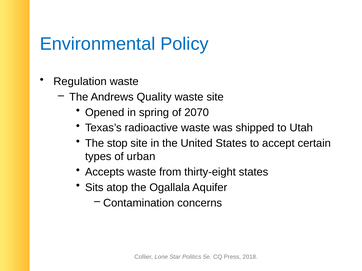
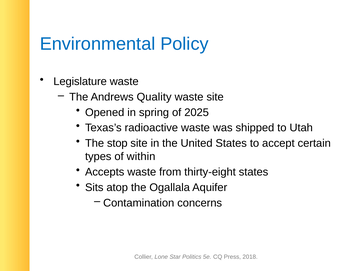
Regulation: Regulation -> Legislature (80, 82)
2070: 2070 -> 2025 (197, 113)
urban: urban -> within (141, 157)
